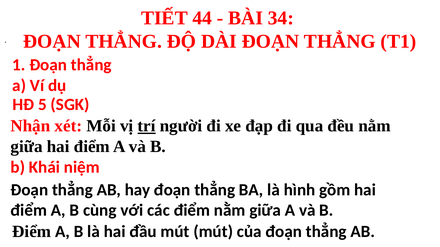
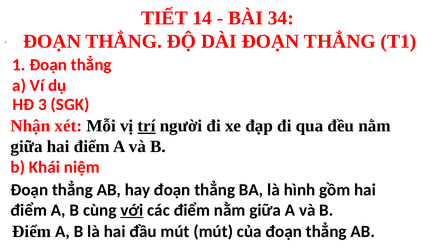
44: 44 -> 14 (202, 18)
5: 5 -> 3 (42, 105)
với underline: none -> present (132, 211)
